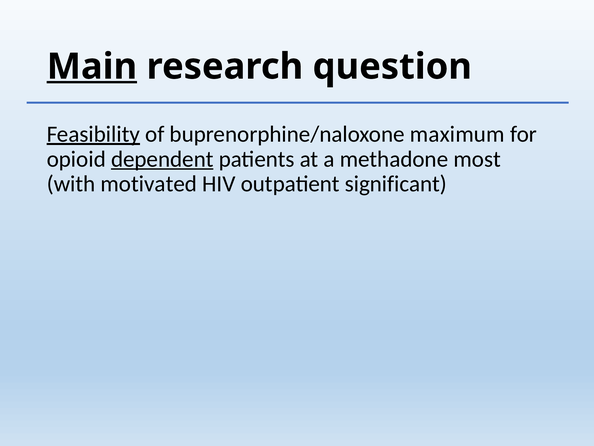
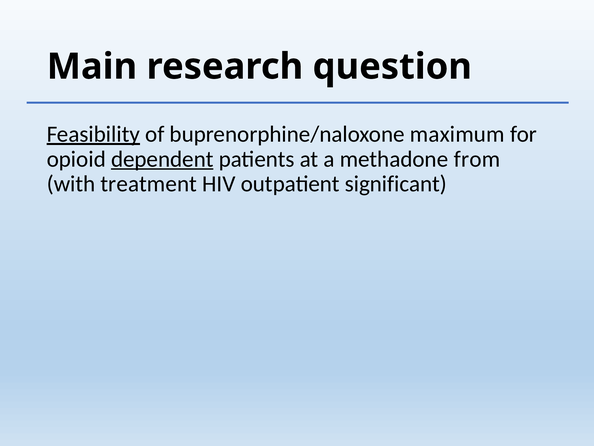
Main underline: present -> none (92, 67)
most: most -> from (477, 159)
motivated: motivated -> treatment (149, 184)
